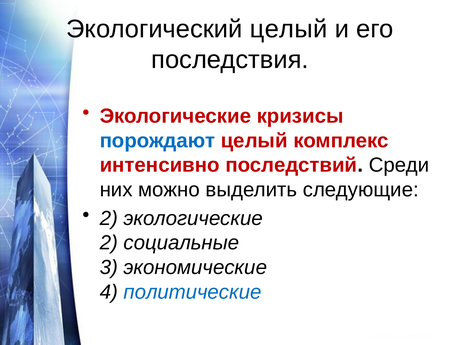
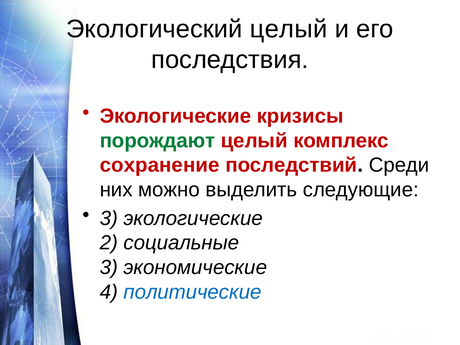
порождают colour: blue -> green (157, 141)
интенсивно: интенсивно -> сохранение (160, 165)
2: 2 -> 3 (109, 218)
